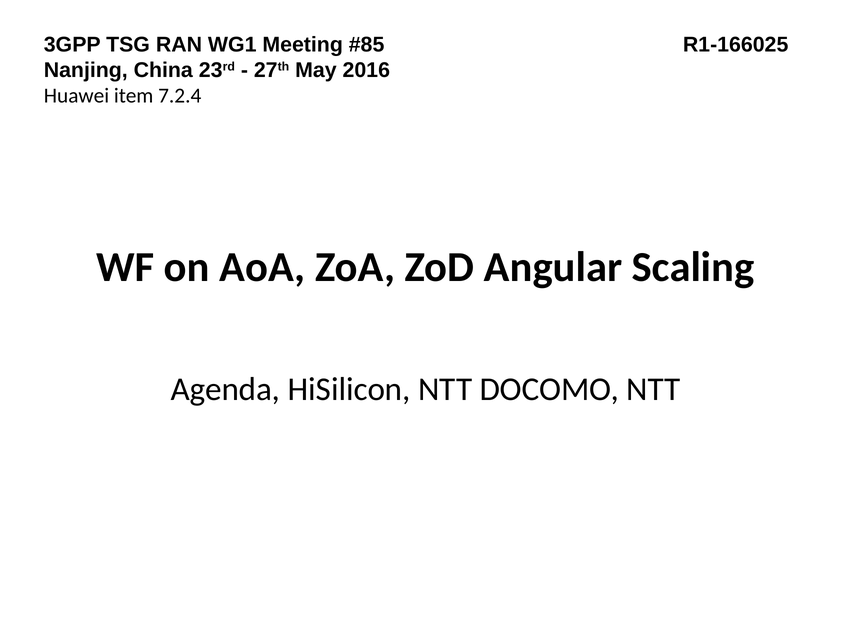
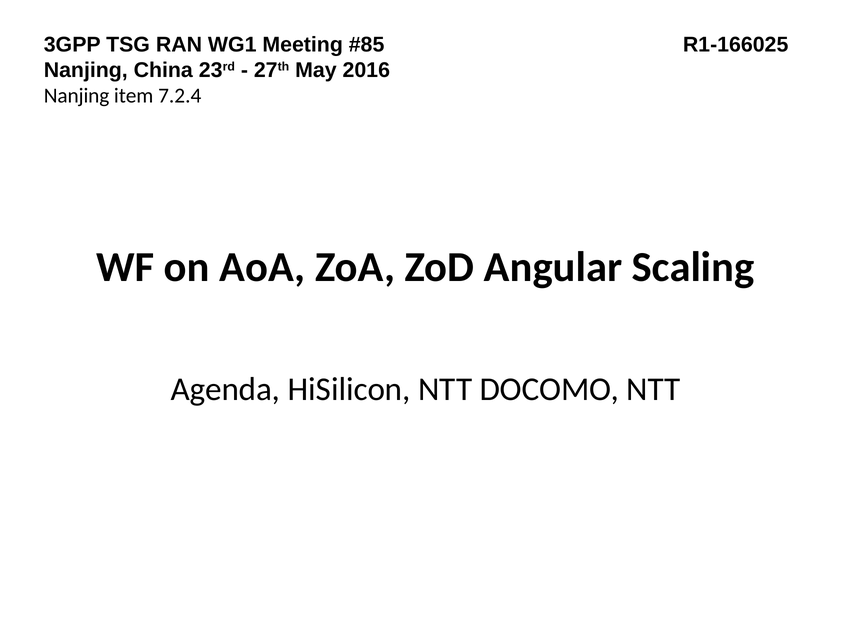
Huawei: Huawei -> Nanjing (77, 96)
